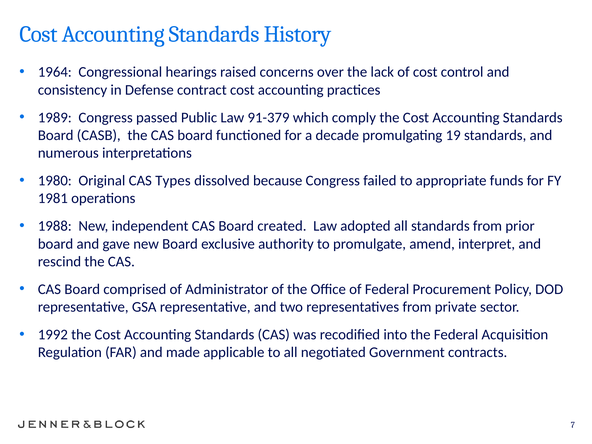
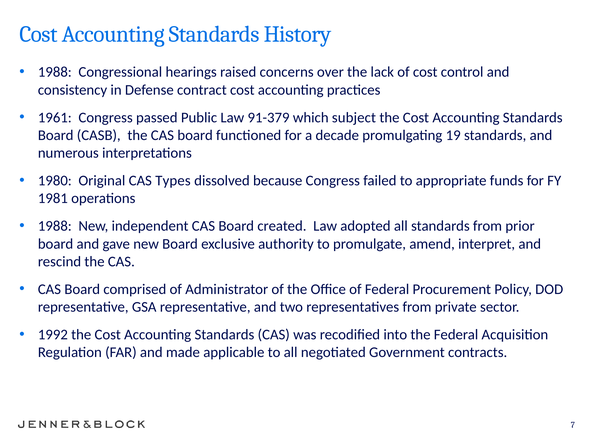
1964: 1964 -> 1988 (55, 72)
1989: 1989 -> 1961 (55, 117)
comply: comply -> subject (354, 117)
